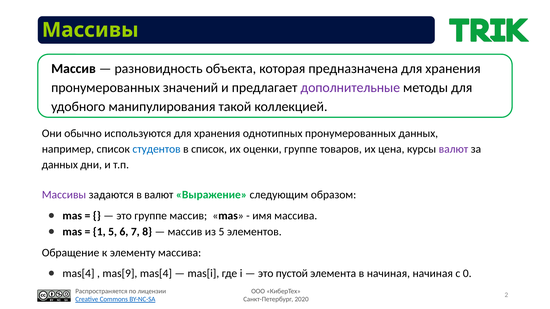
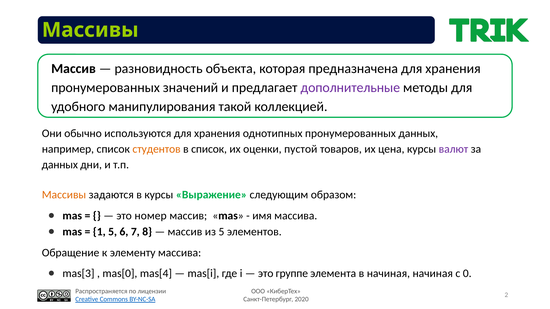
студентов colour: blue -> orange (157, 149)
оценки группе: группе -> пустой (301, 149)
Массивы colour: purple -> orange (64, 195)
в валют: валют -> курсы (159, 195)
это группе: группе -> номер (151, 216)
mas[4: mas[4 -> mas[3 (78, 274)
mas[9: mas[9 -> mas[0 (120, 274)
пустой: пустой -> группе (292, 274)
